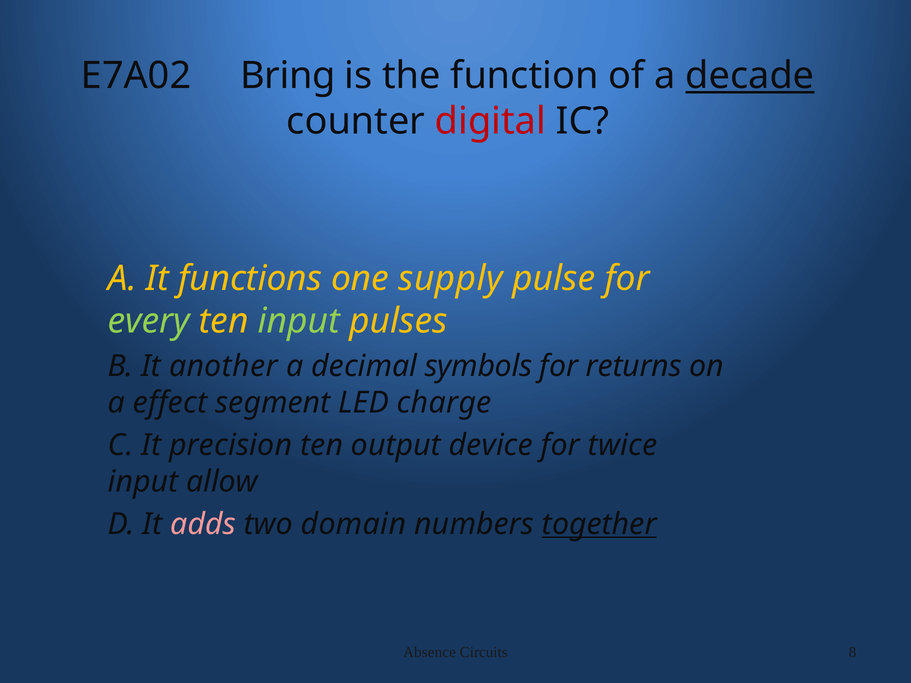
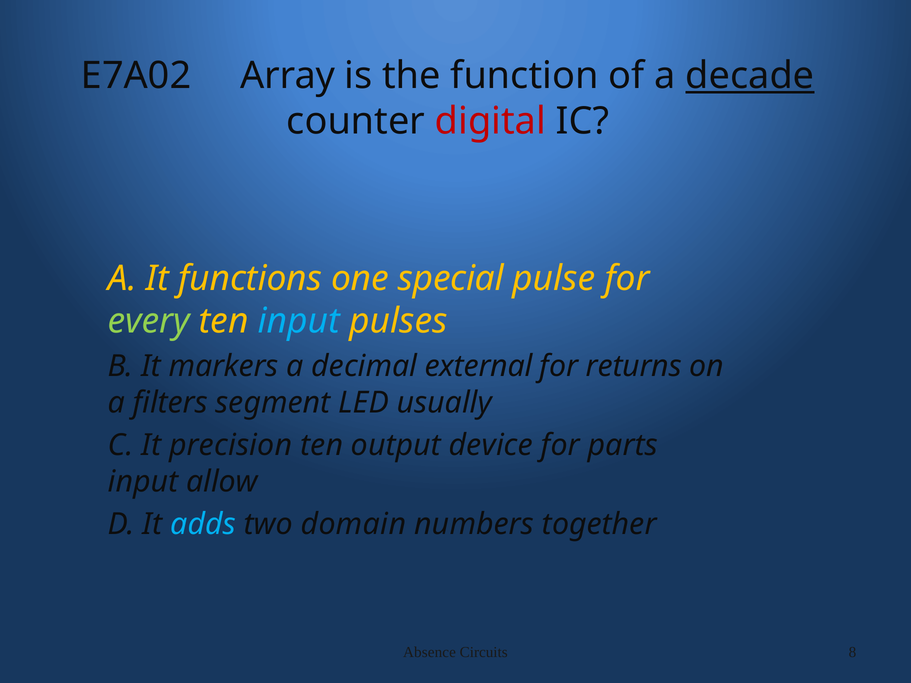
Bring: Bring -> Array (288, 76)
supply: supply -> special (451, 279)
input colour: light green -> light blue (299, 321)
another: another -> markers (224, 367)
symbols: symbols -> external (479, 367)
effect: effect -> filters (170, 403)
charge: charge -> usually (444, 403)
twice: twice -> parts (623, 446)
adds colour: pink -> light blue (203, 524)
together underline: present -> none (599, 524)
